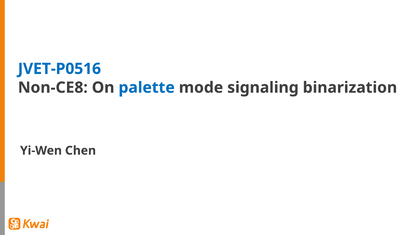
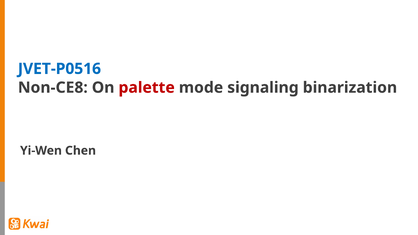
palette colour: blue -> red (147, 88)
